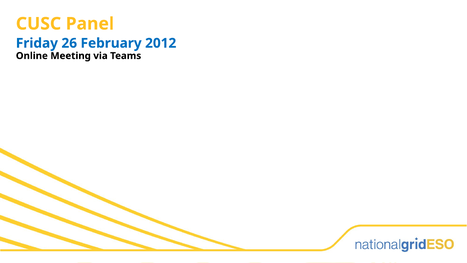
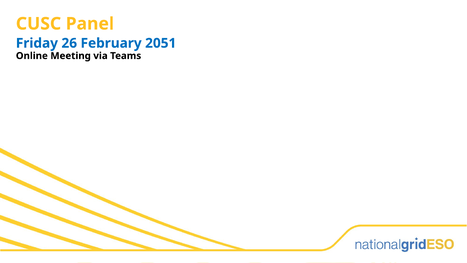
2012: 2012 -> 2051 (161, 43)
